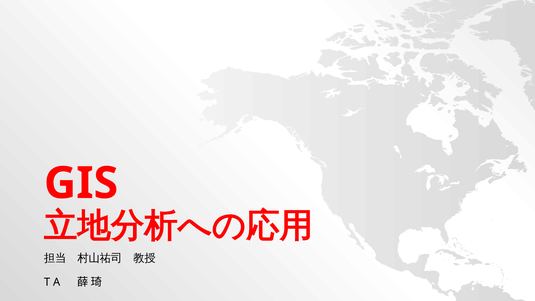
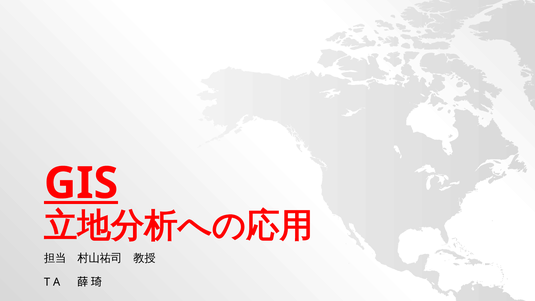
GIS underline: none -> present (81, 183)
